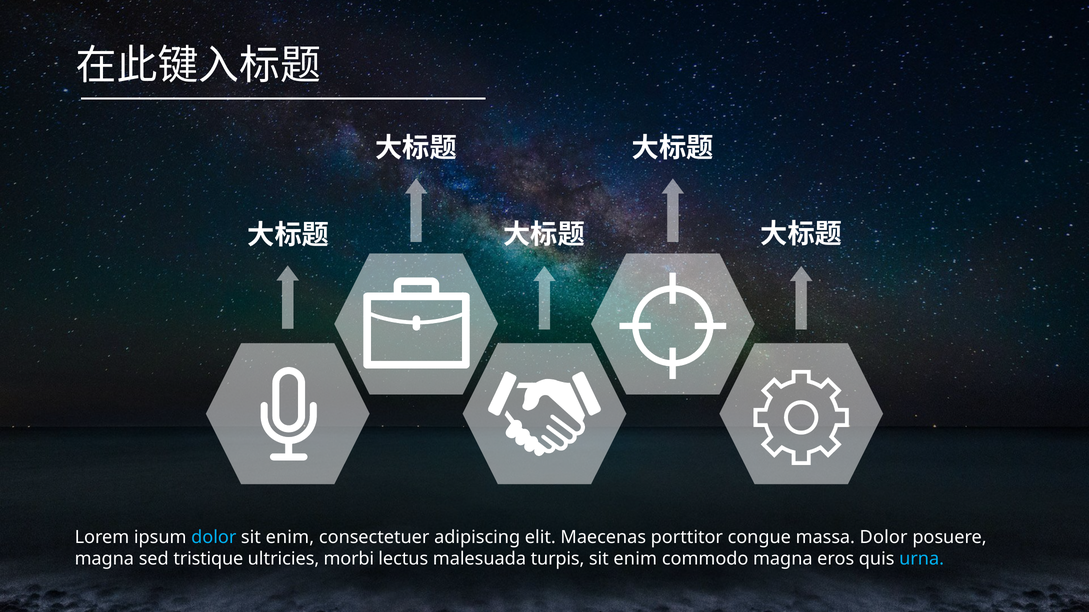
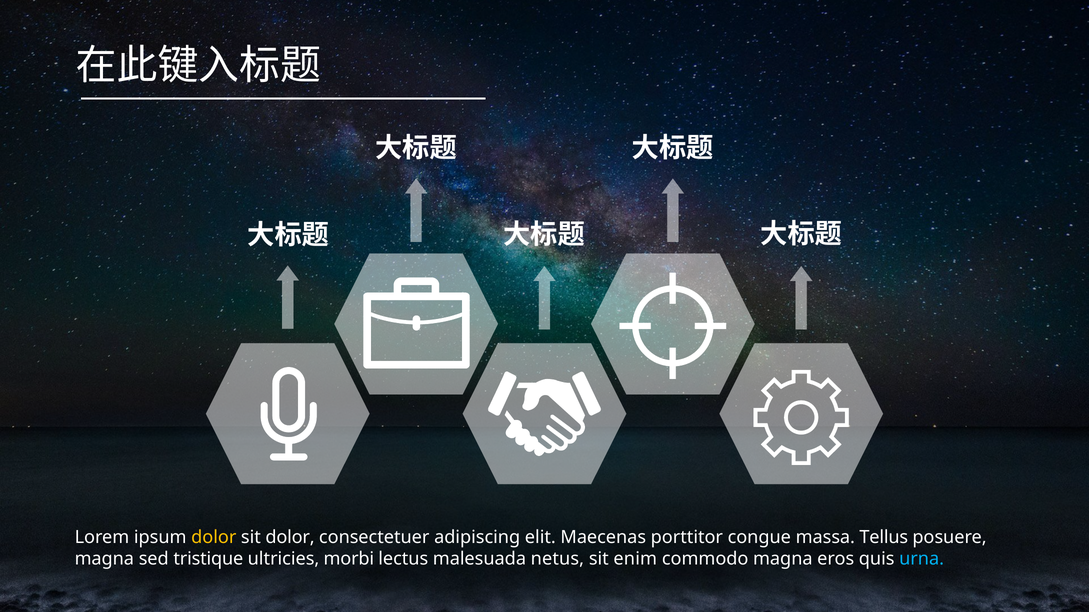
dolor colour: light blue -> yellow (214, 538)
enim: enim -> dolor (290, 538)
massa Dolor: Dolor -> Tellus (884, 538)
turpis: turpis -> netus (557, 559)
